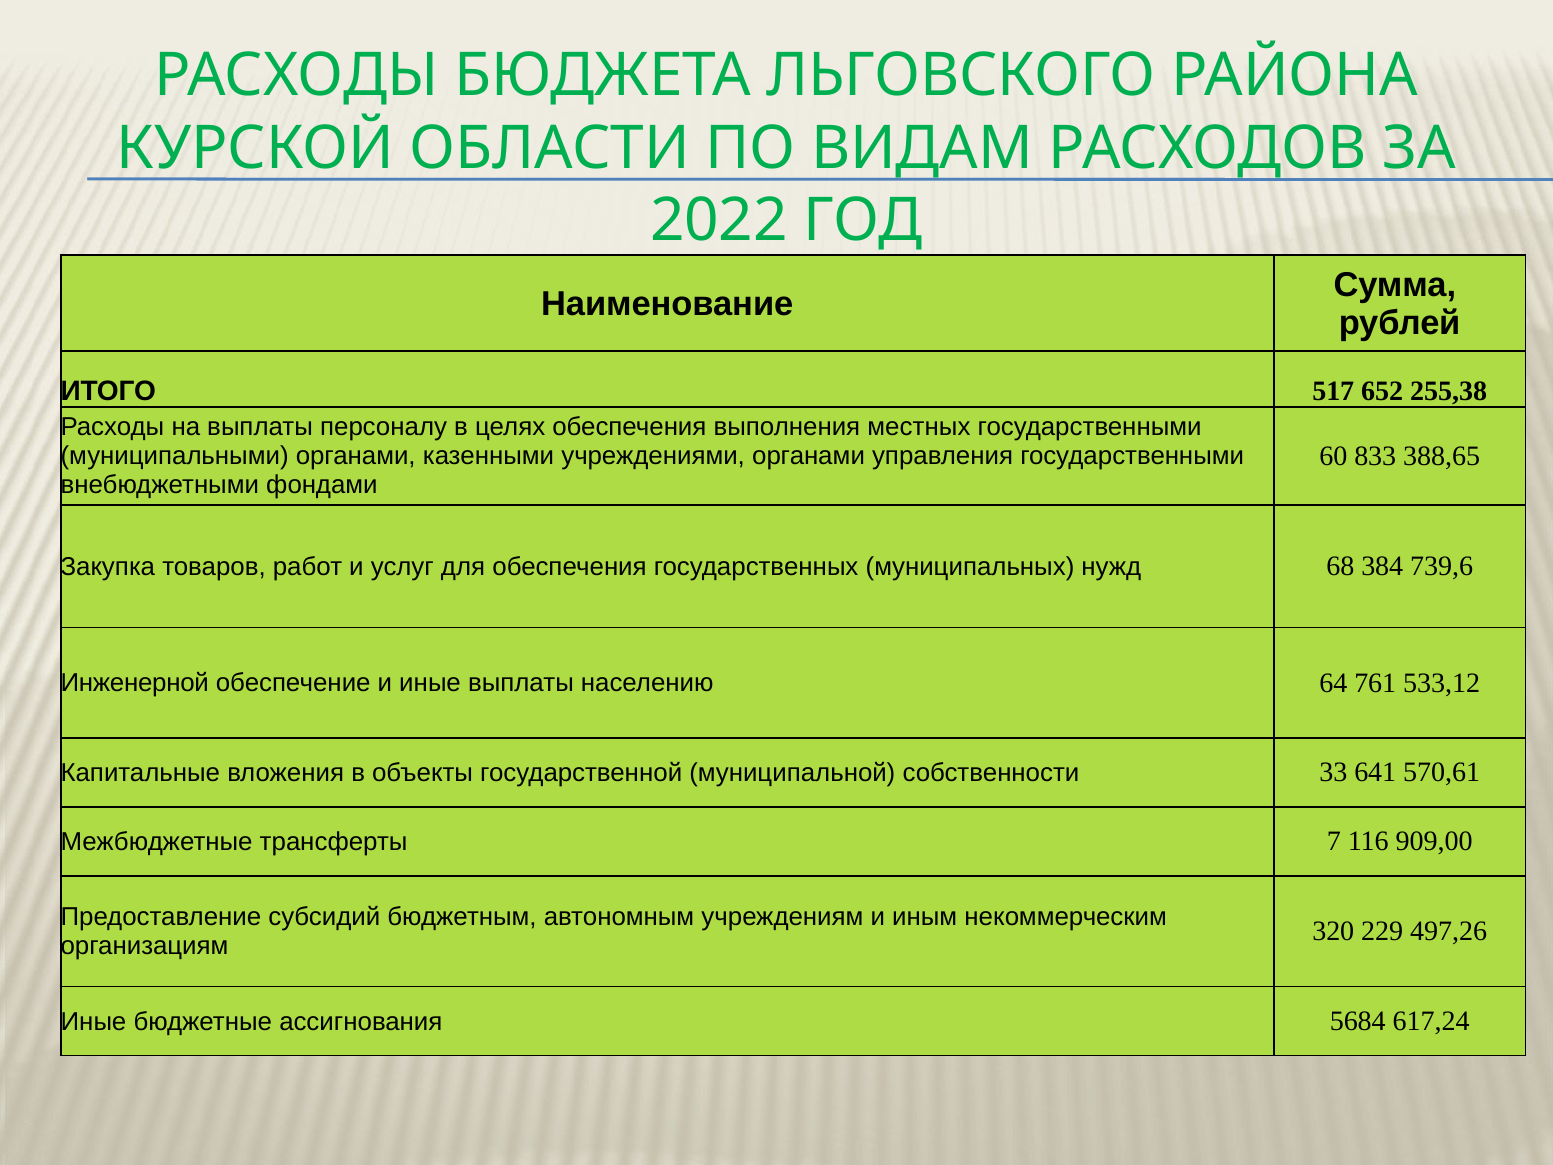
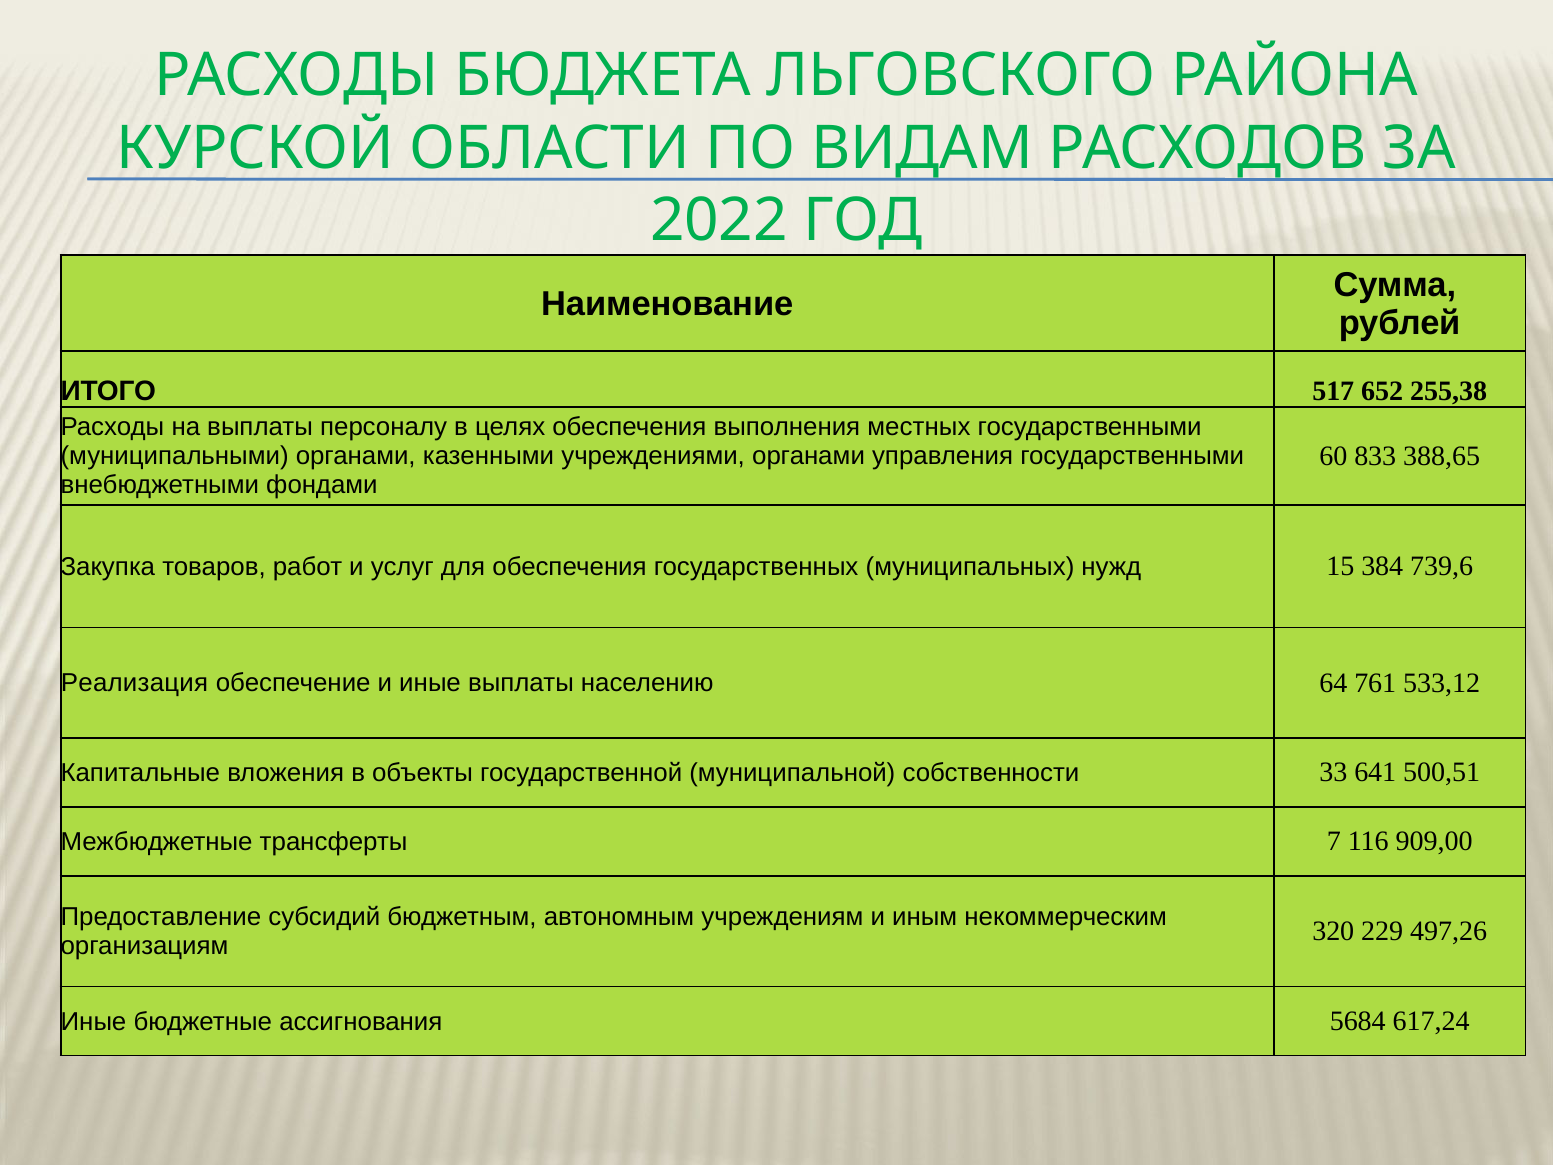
68: 68 -> 15 (1340, 566)
Инженерной: Инженерной -> Реализация (135, 683)
570,61: 570,61 -> 500,51 (1442, 772)
